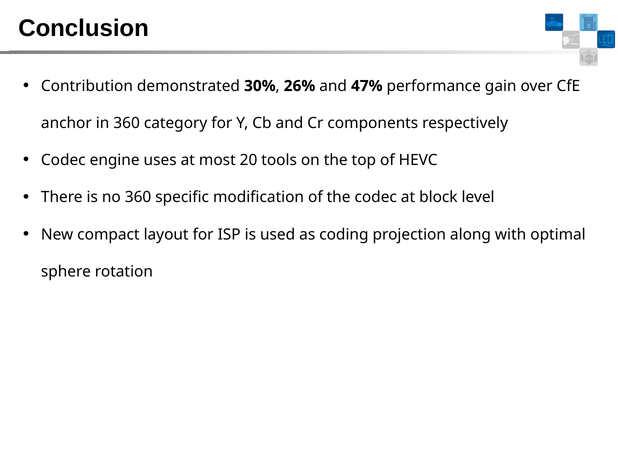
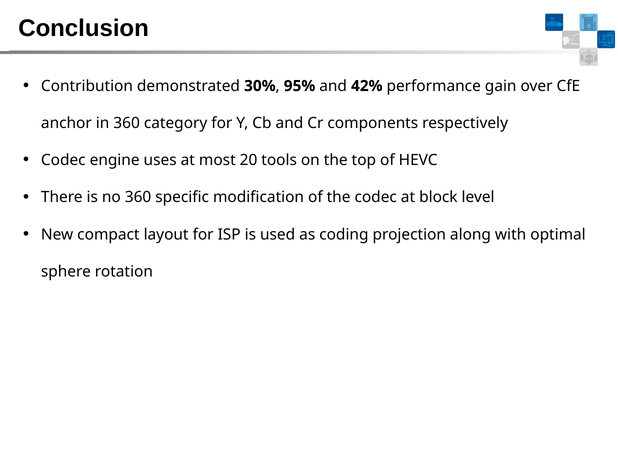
26%: 26% -> 95% (300, 86)
47%: 47% -> 42% (367, 86)
